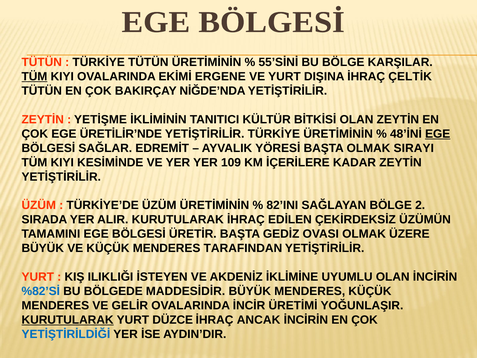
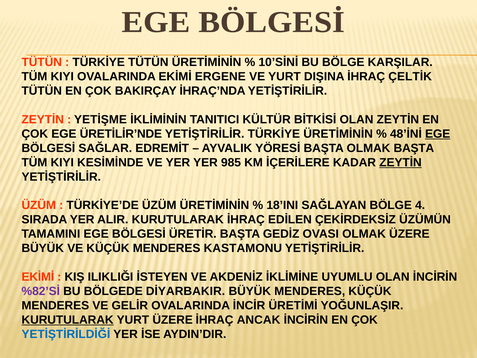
55’SİNİ: 55’SİNİ -> 10’SİNİ (278, 62)
TÜM underline: present -> none (34, 76)
NİĞDE’NDA: NİĞDE’NDA -> İHRAÇ’NDA (213, 91)
OLMAK SIRAYI: SIRAYI -> BAŞTA (414, 148)
109: 109 -> 985 (231, 162)
ZEYTİN underline: none -> present (401, 162)
82’INI: 82’INI -> 18’INI (282, 205)
2: 2 -> 4 (420, 205)
TARAFINDAN: TARAFINDAN -> KASTAMONU (243, 248)
YURT: YURT -> EKİMİ (38, 277)
%82’Sİ colour: blue -> purple (41, 291)
MADDESİDİR: MADDESİDİR -> DİYARBAKIR (185, 291)
YURT DÜZCE: DÜZCE -> ÜZERE (173, 320)
